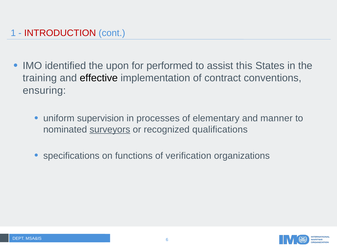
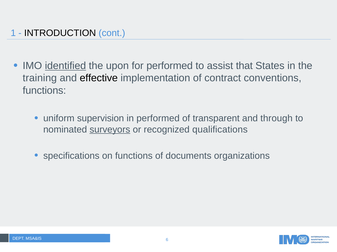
INTRODUCTION colour: red -> black (60, 33)
identified underline: none -> present (65, 66)
this: this -> that (244, 66)
ensuring: ensuring -> functions (44, 91)
in processes: processes -> performed (158, 119)
elementary: elementary -> transparent (216, 119)
manner: manner -> through (277, 119)
verification: verification -> documents (189, 156)
